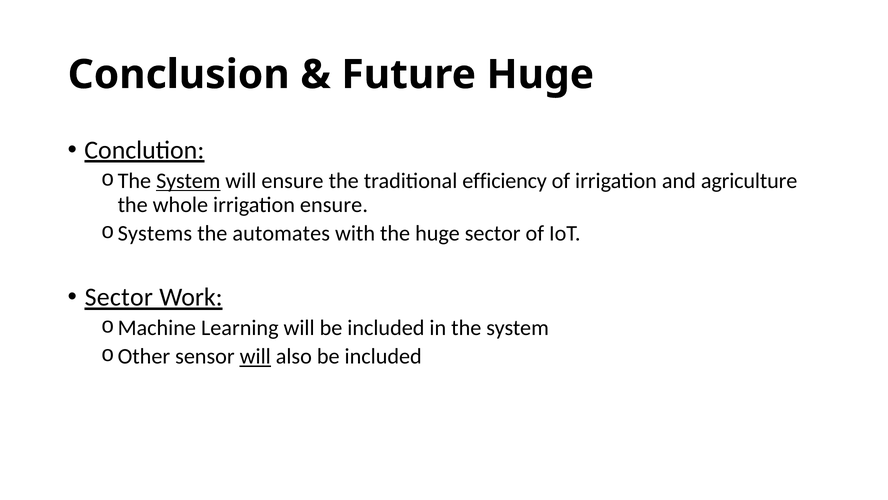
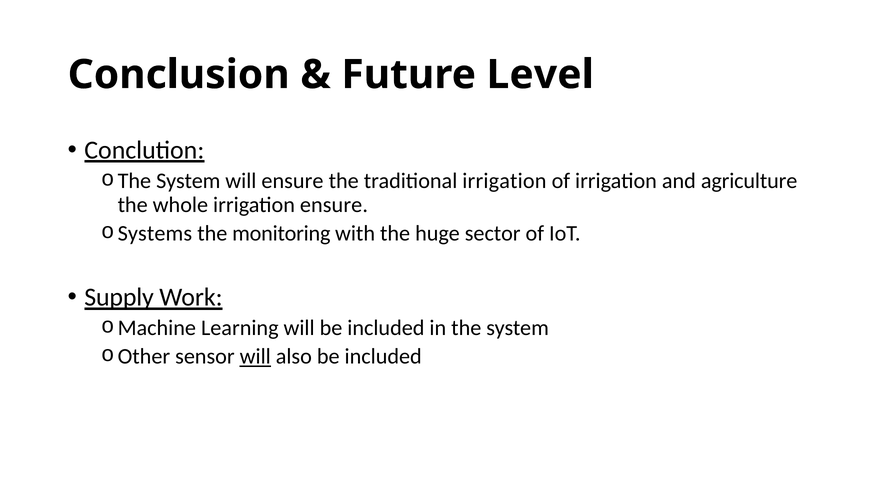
Future Huge: Huge -> Level (540, 75)
System underline: present -> none (188, 181)
traditional efficiency: efficiency -> irrigation (504, 181)
automates: automates -> monitoring (281, 233)
Sector: Sector -> Supply (119, 297)
